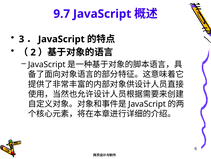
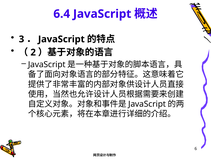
9.7: 9.7 -> 6.4 (62, 14)
